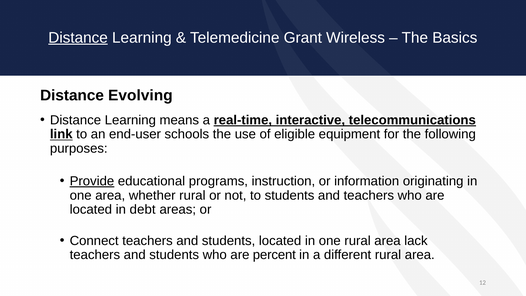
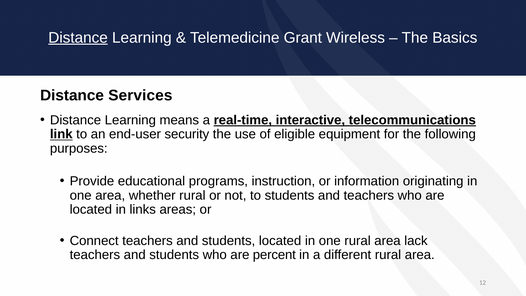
Evolving: Evolving -> Services (140, 96)
schools: schools -> security (187, 134)
Provide underline: present -> none (92, 181)
debt: debt -> links (143, 209)
